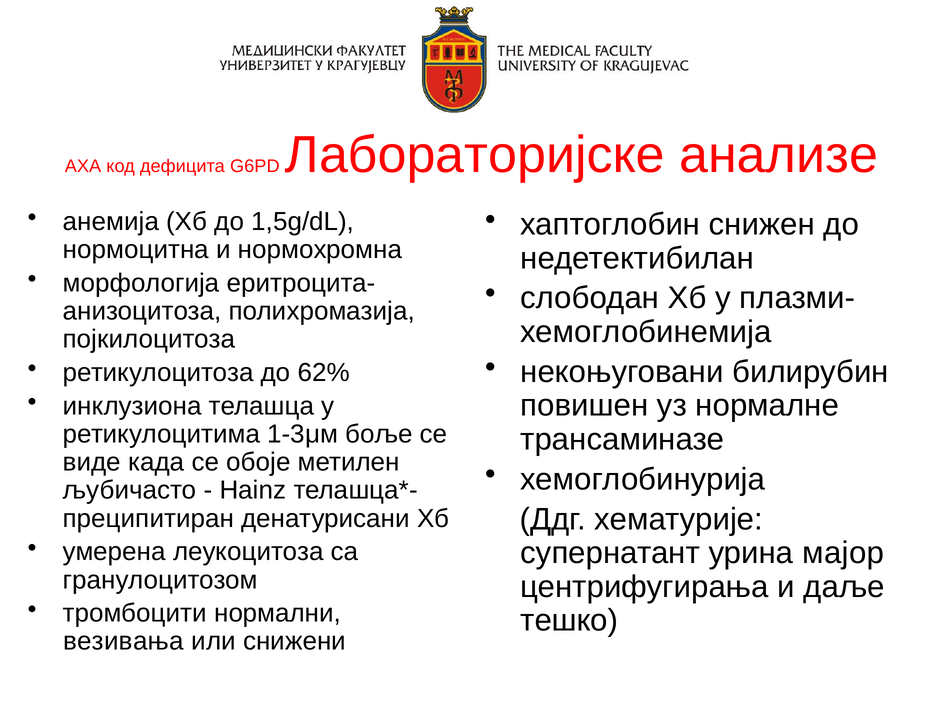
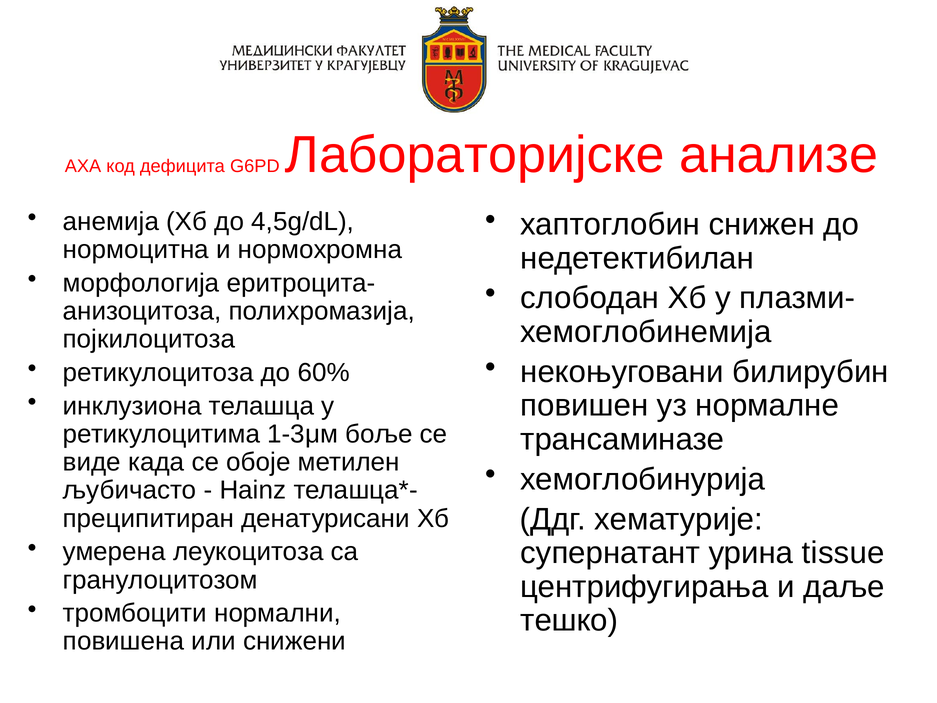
1,5g/dL: 1,5g/dL -> 4,5g/dL (303, 222)
62%: 62% -> 60% (324, 373)
мајор: мајор -> tissue (843, 553)
везивања: везивања -> пoвишeнa (124, 641)
